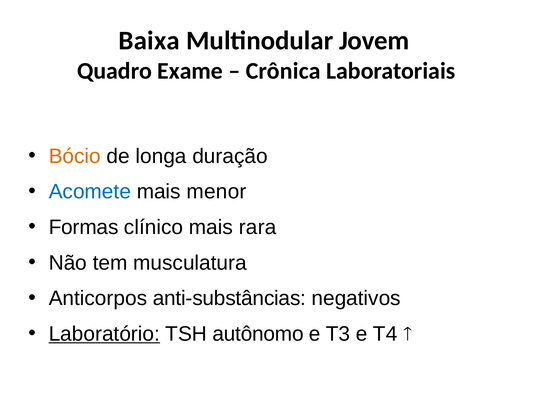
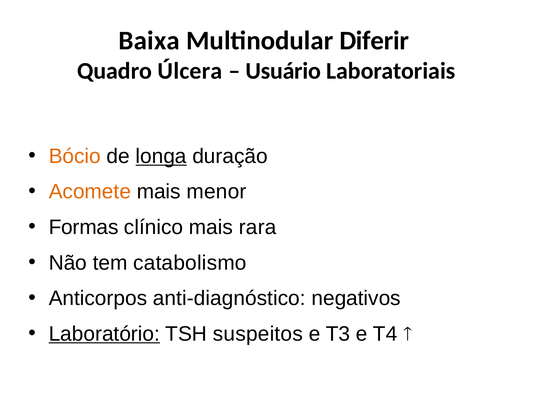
Jovem: Jovem -> Diferir (374, 41)
Exame: Exame -> Úlcera (190, 71)
Crônica: Crônica -> Usuário (283, 71)
longa underline: none -> present (161, 156)
Acomete colour: blue -> orange (90, 192)
musculatura: musculatura -> catabolismo (190, 263)
anti-substâncias: anti-substâncias -> anti-diagnóstico (229, 298)
autônomo: autônomo -> suspeitos (258, 334)
